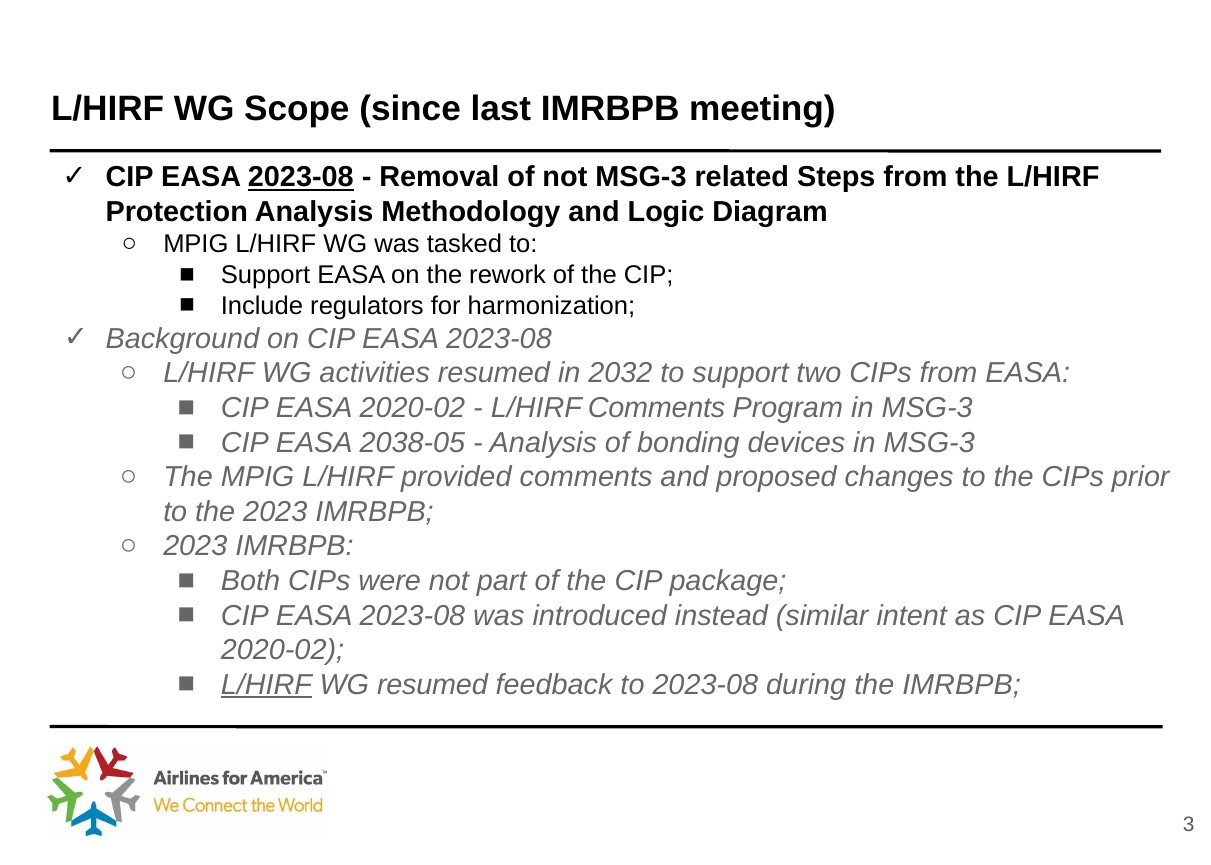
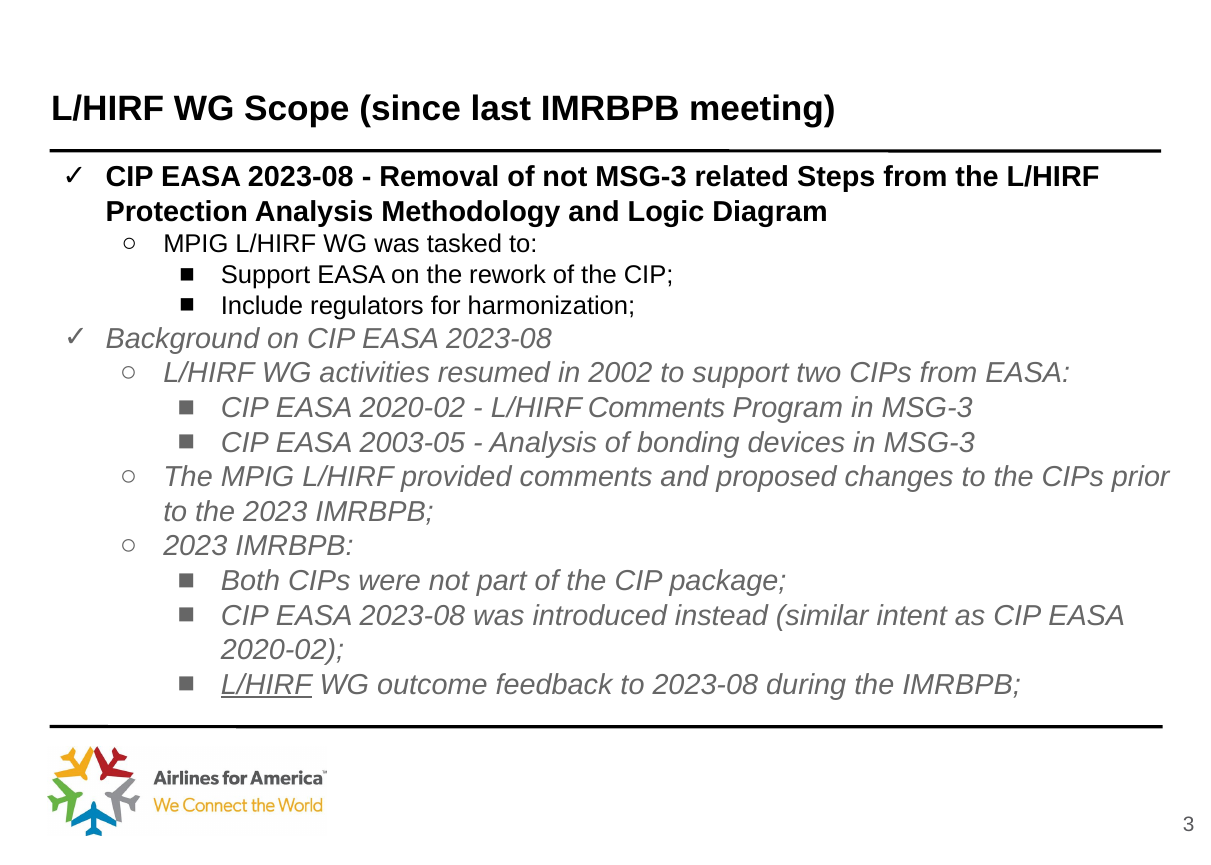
2023-08 underline: present -> none (301, 177)
2032: 2032 -> 2002 (620, 373)
2038-05: 2038-05 -> 2003-05 (412, 443)
WG resumed: resumed -> outcome (432, 685)
